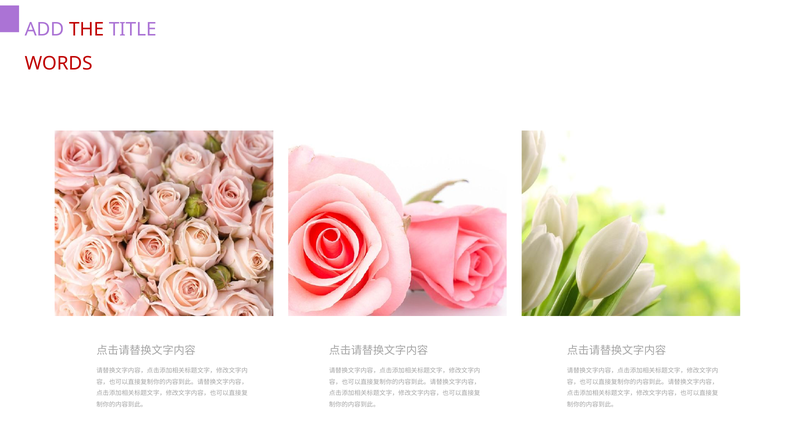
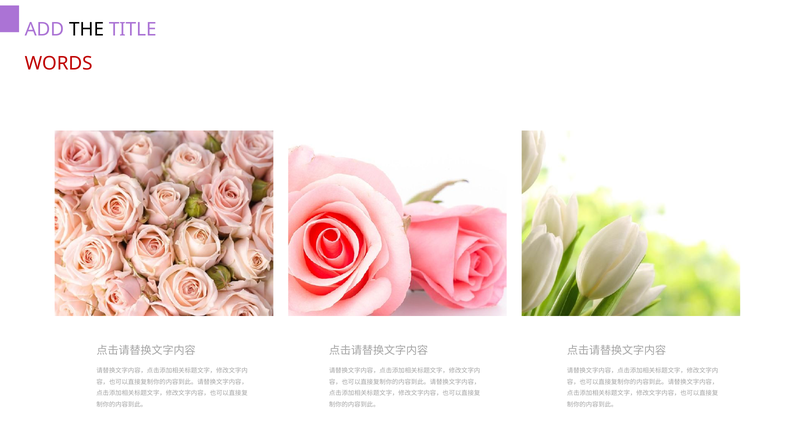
THE colour: red -> black (87, 29)
